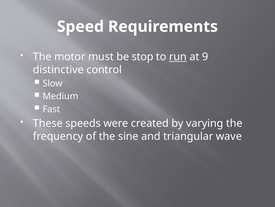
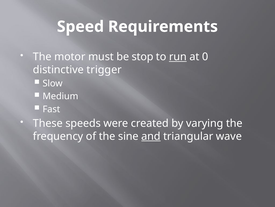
9: 9 -> 0 (205, 57)
control: control -> trigger (104, 69)
and underline: none -> present (151, 136)
